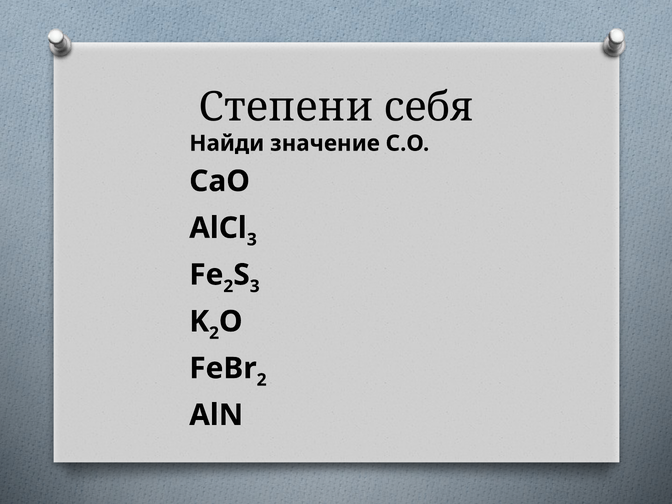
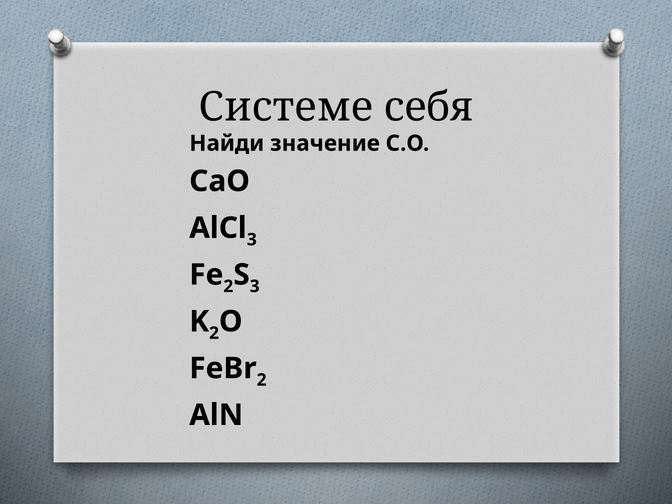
Степени: Степени -> Системе (286, 107)
